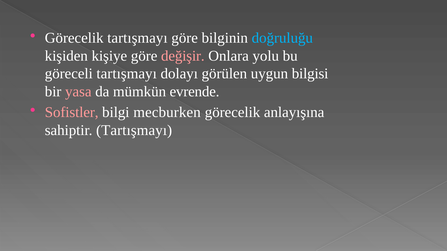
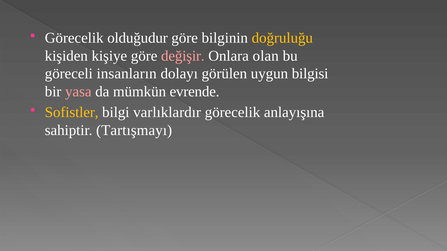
Görecelik tartışmayı: tartışmayı -> olduğudur (138, 38)
doğruluğu colour: light blue -> yellow (282, 38)
yolu: yolu -> olan (266, 56)
göreceli tartışmayı: tartışmayı -> insanların (127, 74)
Sofistler colour: pink -> yellow (72, 113)
mecburken: mecburken -> varlıklardır (167, 113)
